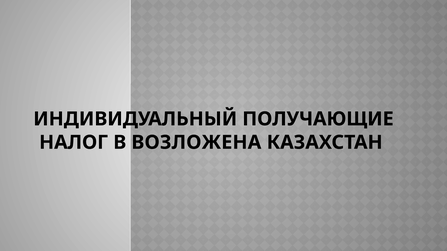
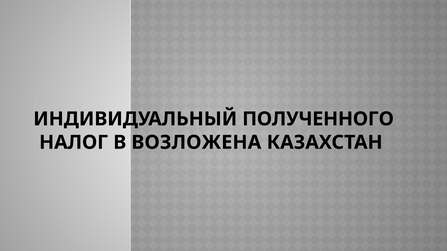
ПОЛУЧАЮЩИЕ: ПОЛУЧАЮЩИЕ -> ПОЛУЧЕННОГО (318, 119)
